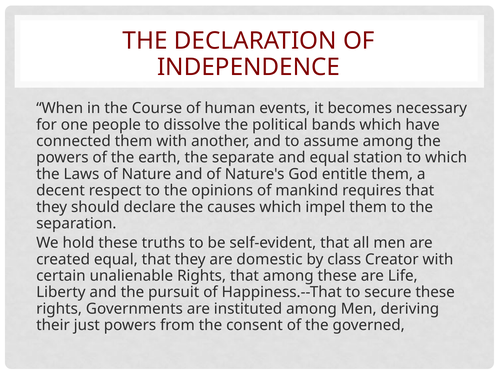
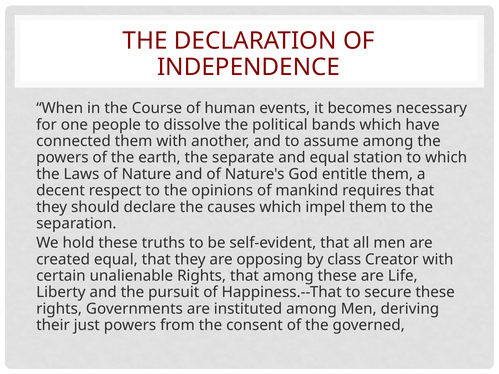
domestic: domestic -> opposing (270, 259)
